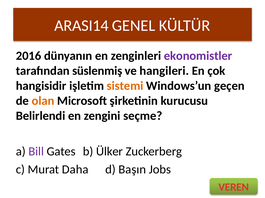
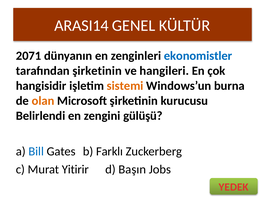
2016: 2016 -> 2071 (29, 56)
ekonomistler colour: purple -> blue (198, 56)
tarafından süslenmiş: süslenmiş -> şirketinin (97, 71)
geçen: geçen -> burna (229, 86)
seçme: seçme -> gülüşü (143, 116)
Bill colour: purple -> blue (36, 152)
Ülker: Ülker -> Farklı (110, 152)
Daha: Daha -> Yitirir (75, 170)
VEREN: VEREN -> YEDEK (234, 188)
